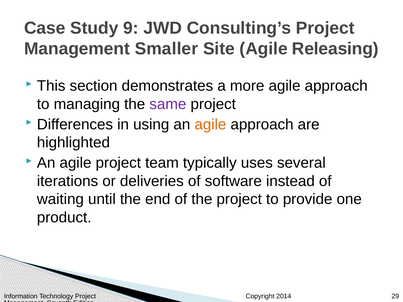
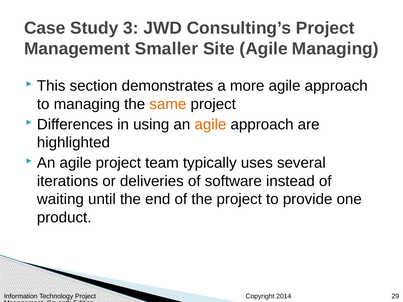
9: 9 -> 3 (131, 28)
Agile Releasing: Releasing -> Managing (335, 49)
same colour: purple -> orange (168, 104)
